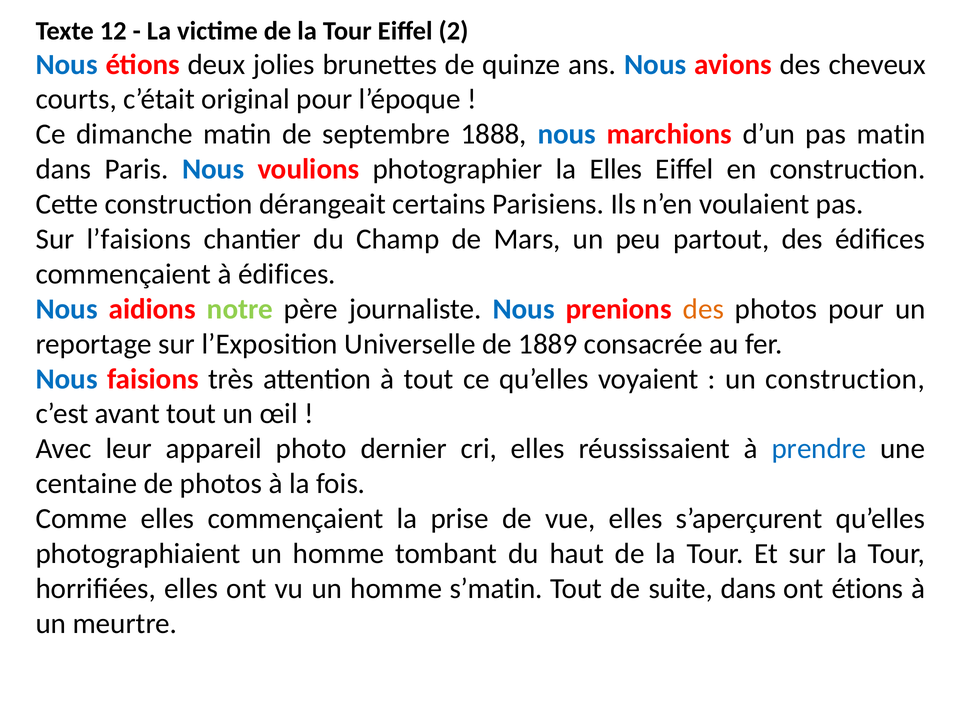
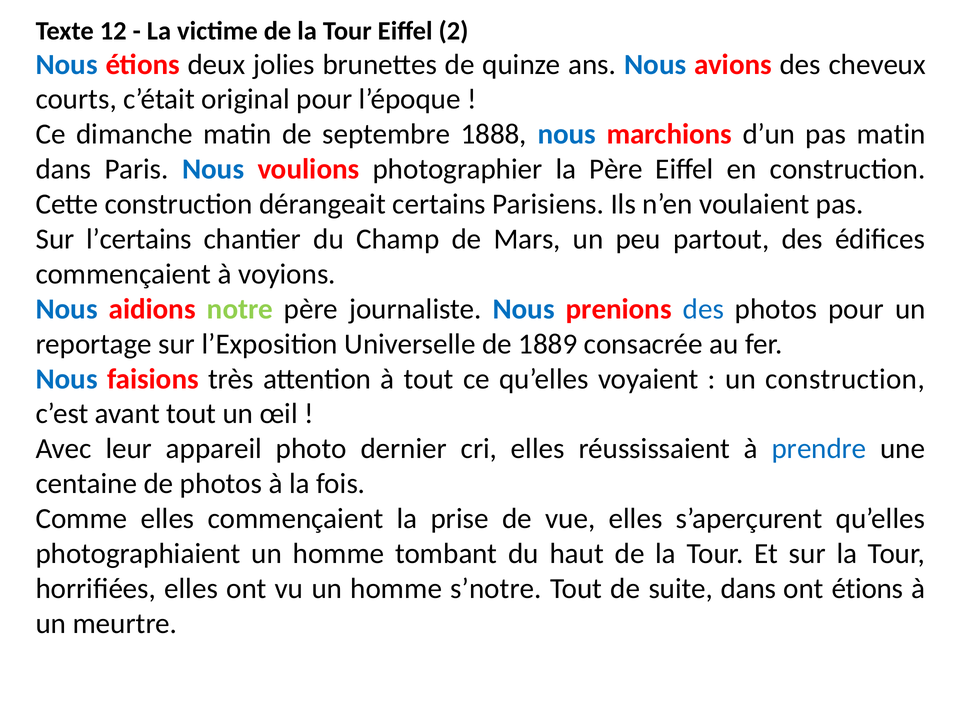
la Elles: Elles -> Père (616, 169)
l’faisions: l’faisions -> l’certains (139, 239)
à édifices: édifices -> voyions (287, 274)
des colour: orange -> blue (703, 309)
s’matin: s’matin -> s’notre (496, 589)
